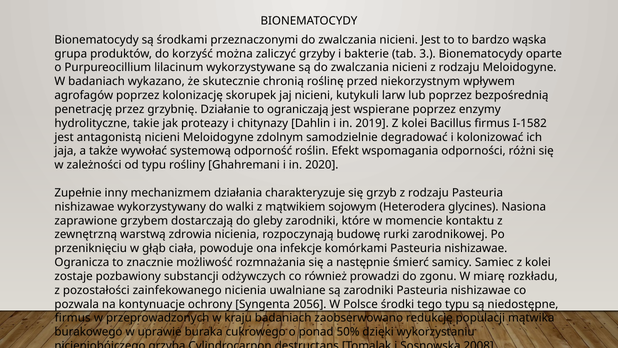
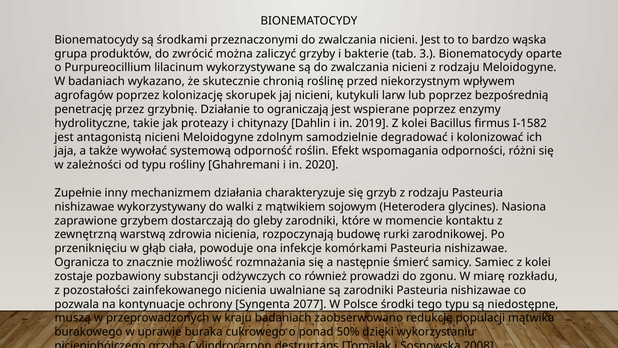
korzyść: korzyść -> zwrócić (193, 54)
2056: 2056 -> 2077 (310, 304)
firmus: firmus -> muszą (73, 318)
